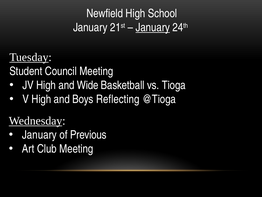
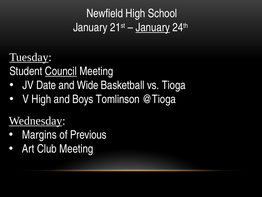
Council underline: none -> present (61, 71)
JV High: High -> Date (46, 85)
Reflecting: Reflecting -> Tomlinson (118, 99)
January: January -> Margins (39, 134)
